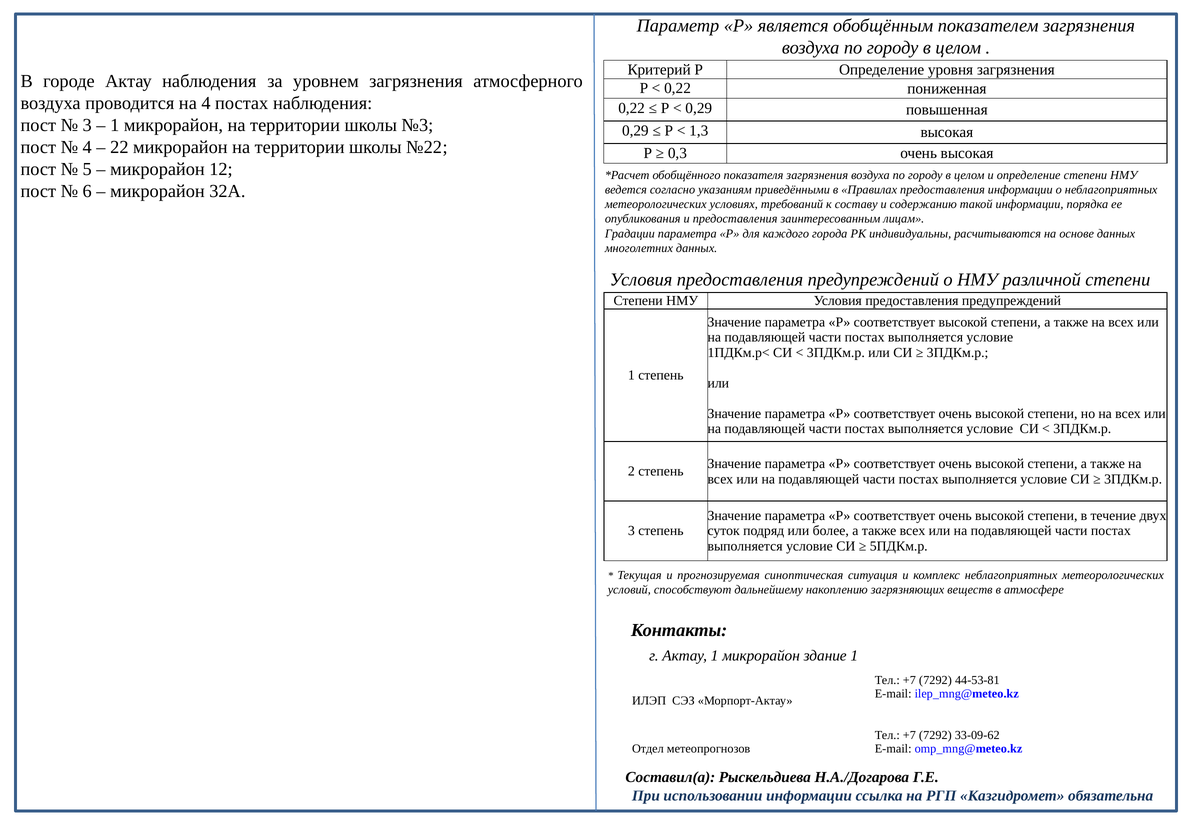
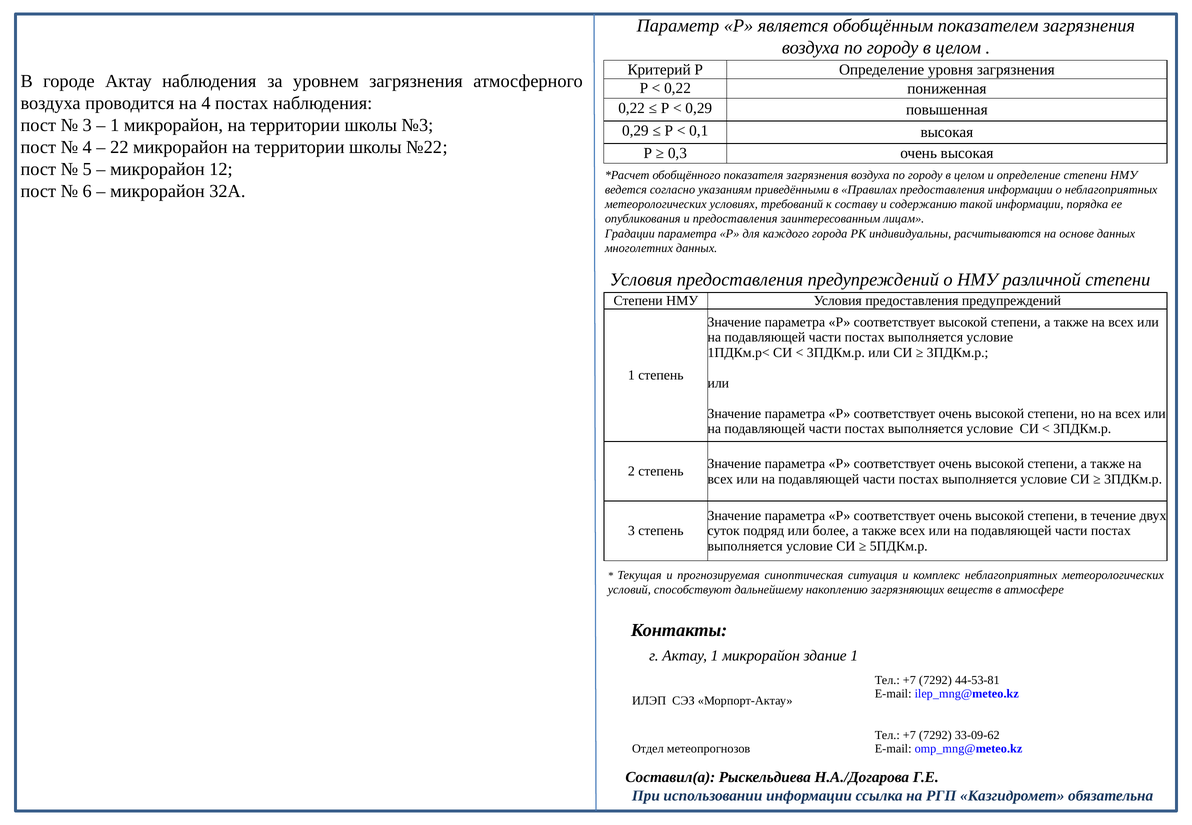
1,3: 1,3 -> 0,1 (699, 131)
